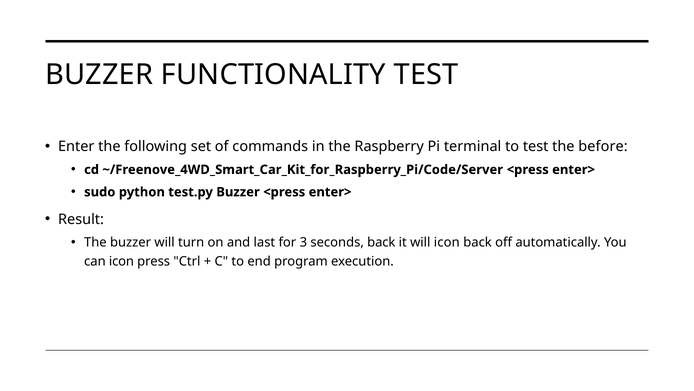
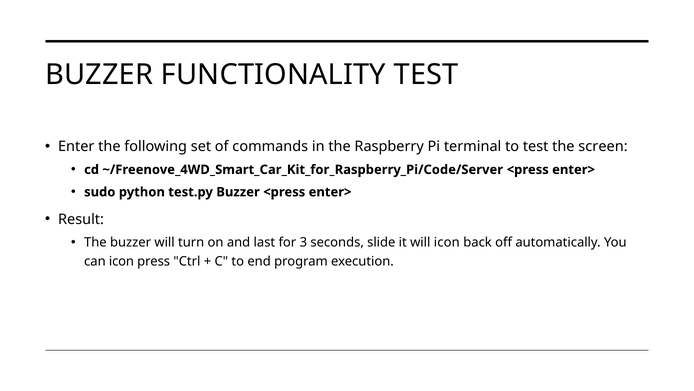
before: before -> screen (603, 146)
seconds back: back -> slide (381, 242)
